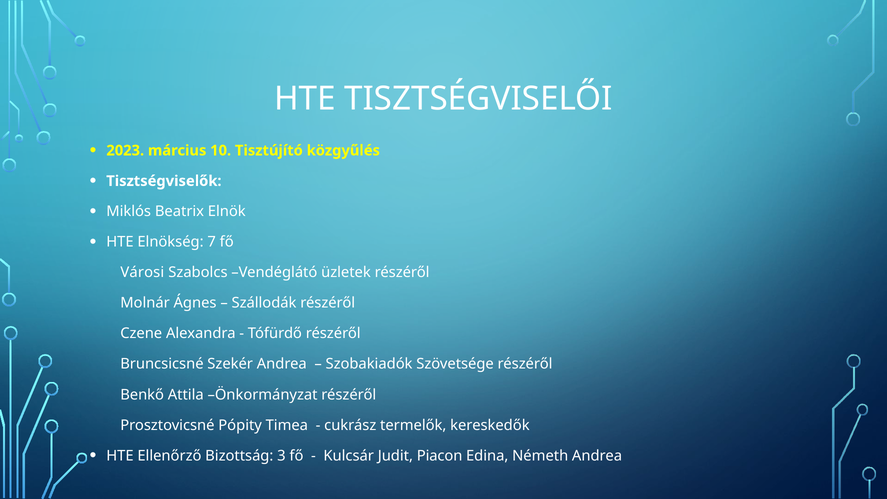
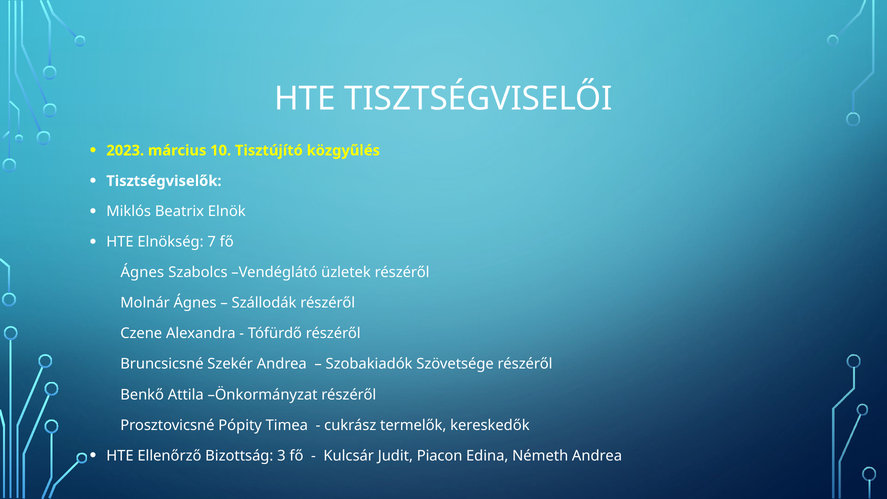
Városi: Városi -> Ágnes (142, 273)
